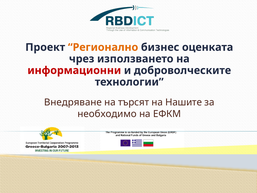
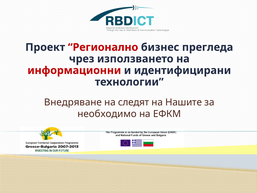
Регионално colour: orange -> red (103, 47)
оценката: оценката -> прегледа (208, 47)
доброволческите: доброволческите -> идентифицирани (182, 70)
търсят: търсят -> следят (134, 102)
